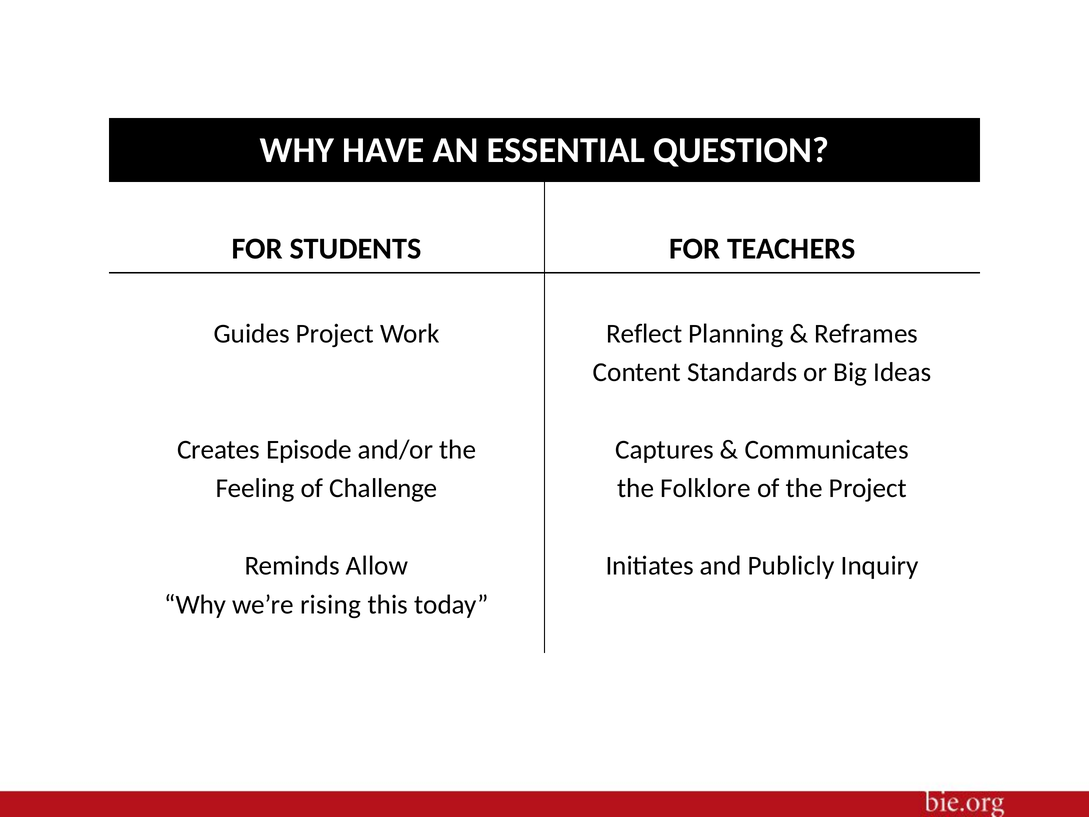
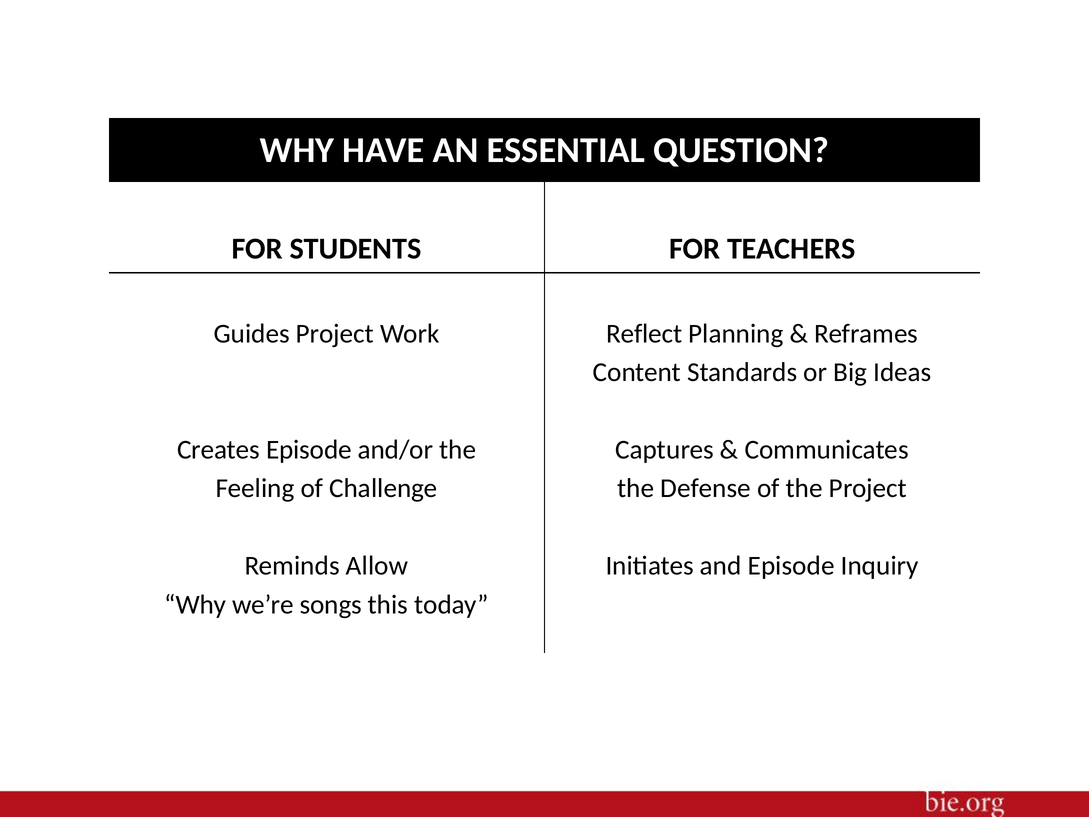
Folklore: Folklore -> Defense (706, 488)
and Publicly: Publicly -> Episode (791, 566)
rising: rising -> songs (331, 604)
